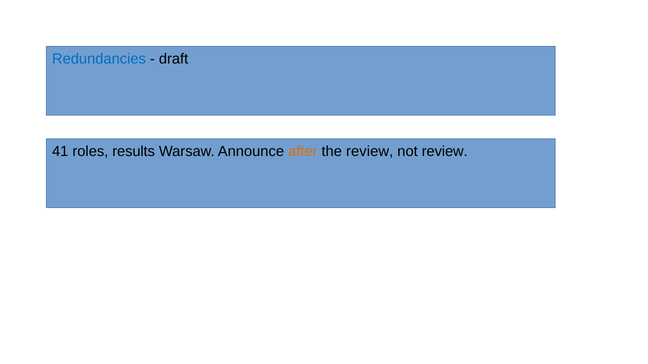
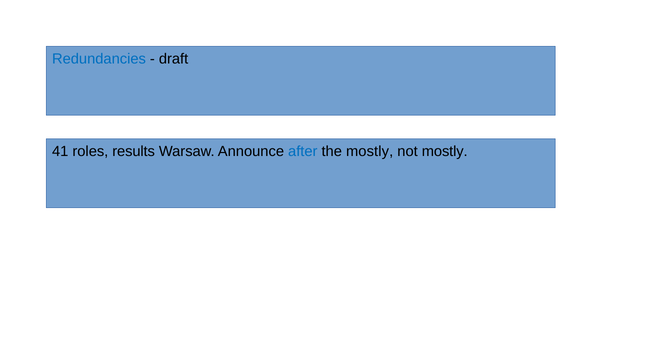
after colour: orange -> blue (303, 152)
the review: review -> mostly (370, 152)
not review: review -> mostly (445, 152)
